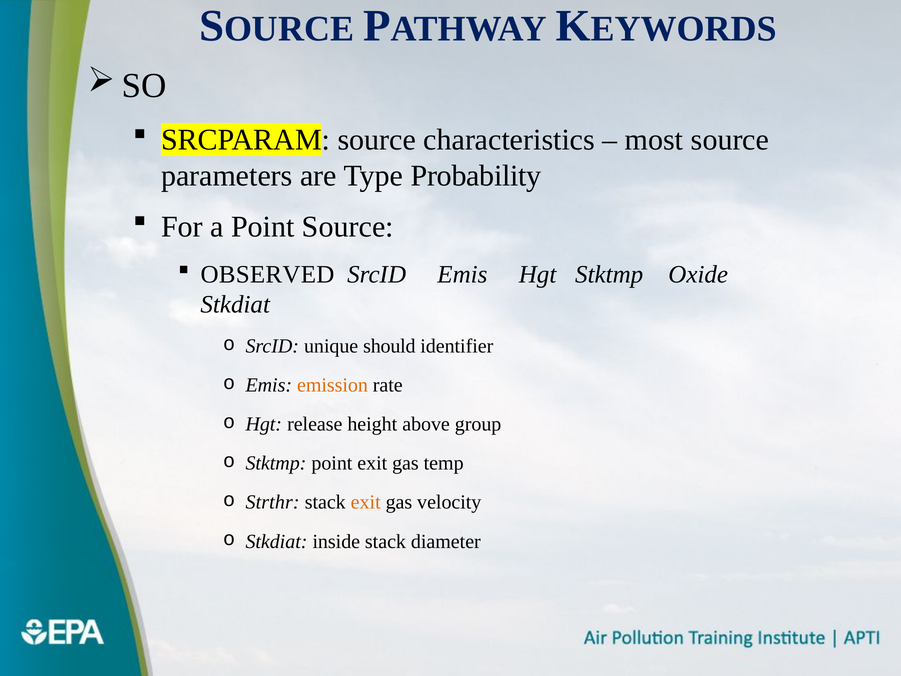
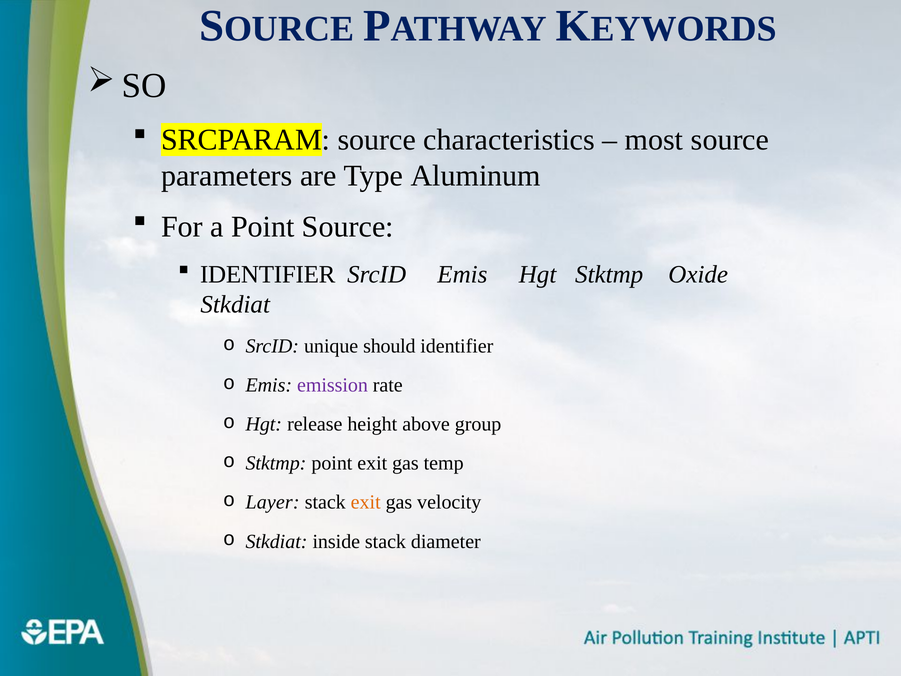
Probability: Probability -> Aluminum (476, 176)
OBSERVED: OBSERVED -> IDENTIFIER (268, 274)
emission colour: orange -> purple (332, 385)
Strthr: Strthr -> Layer (273, 502)
